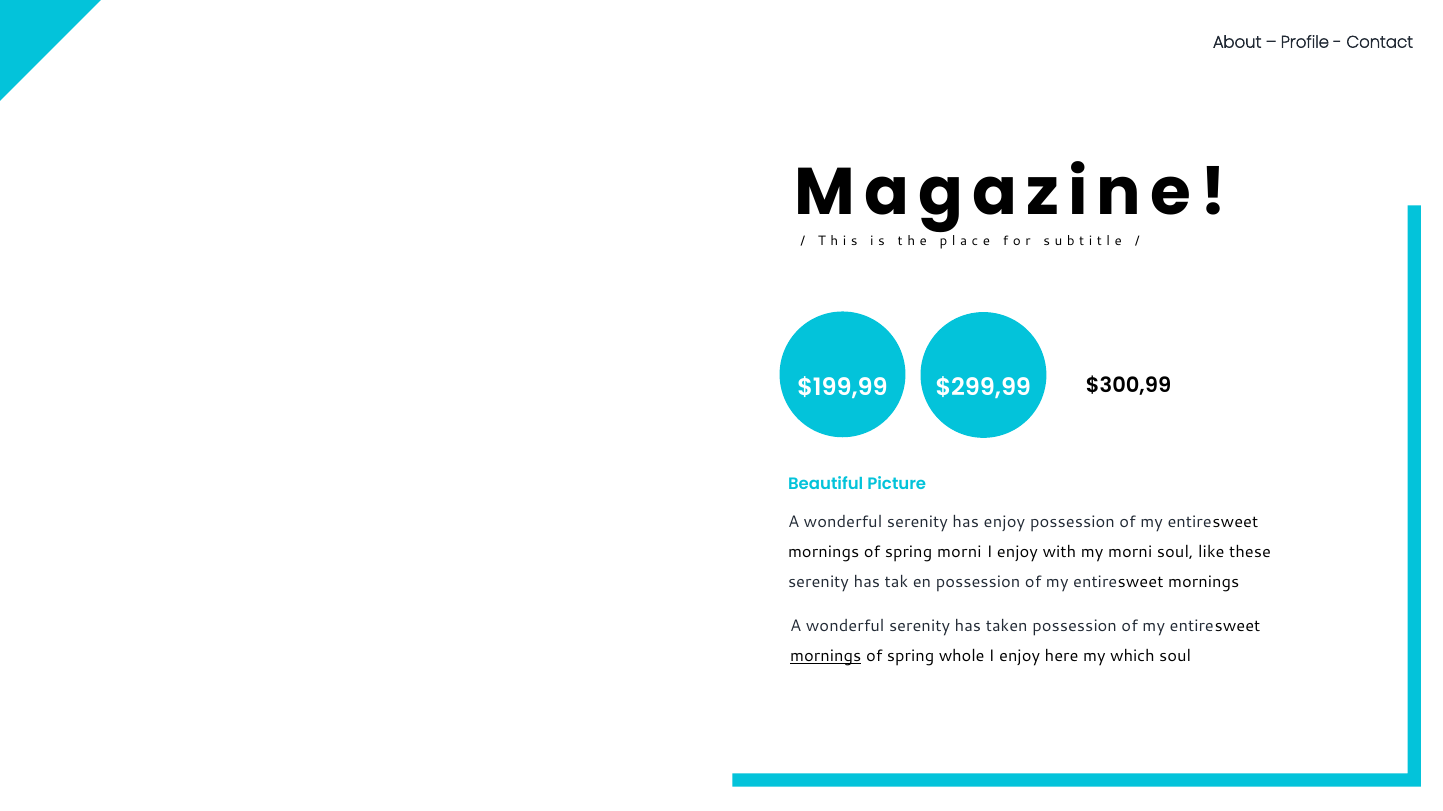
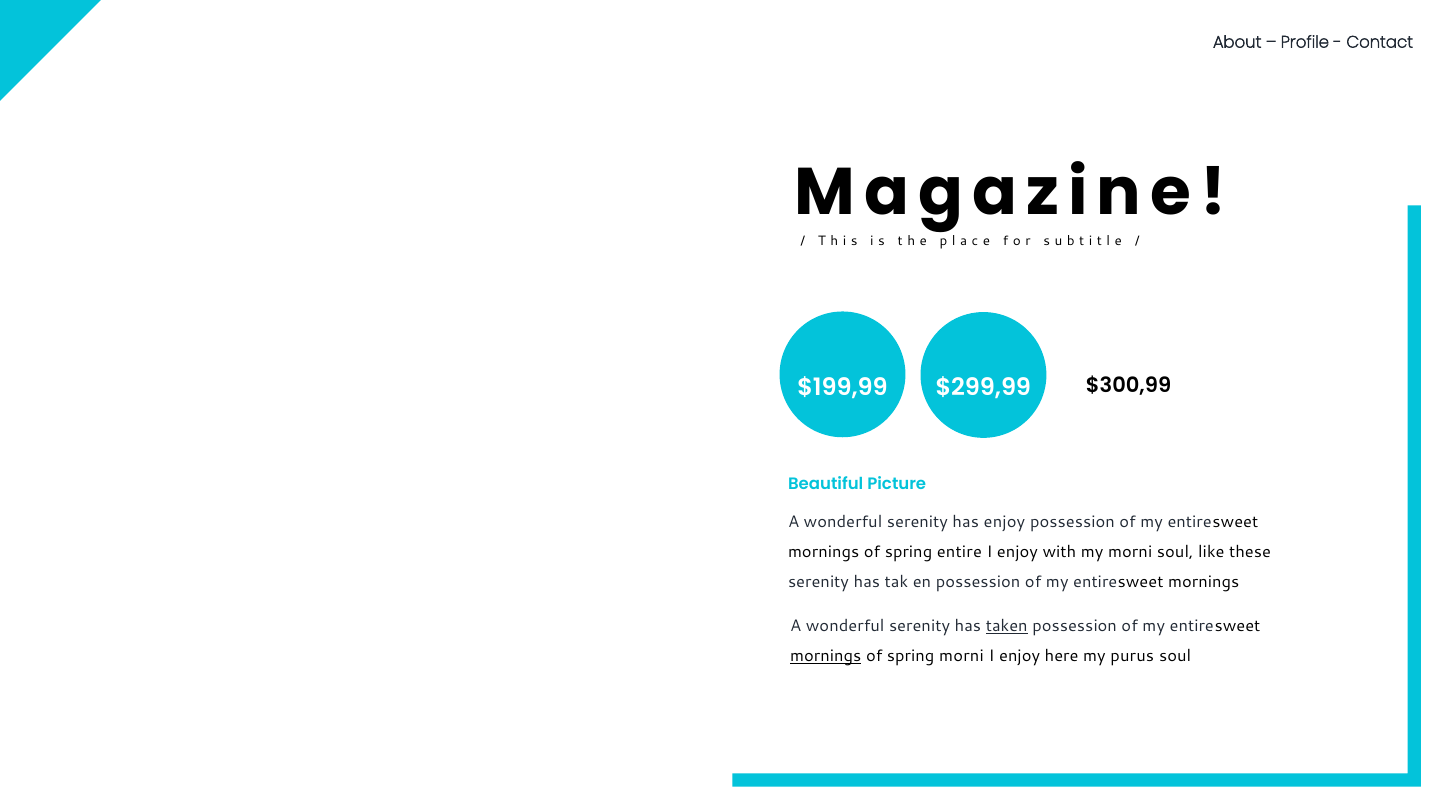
spring morni: morni -> entire (959, 553)
taken underline: none -> present (1007, 627)
spring whole: whole -> morni (962, 657)
which: which -> purus (1132, 657)
